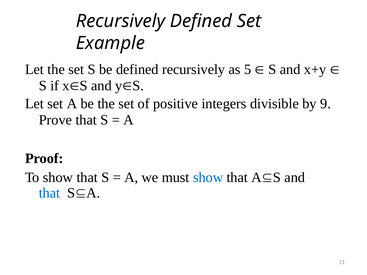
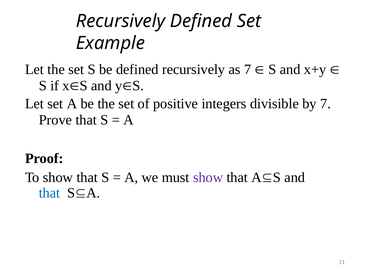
as 5: 5 -> 7 (248, 70)
by 9: 9 -> 7 (326, 104)
show colour: blue -> purple (208, 178)
